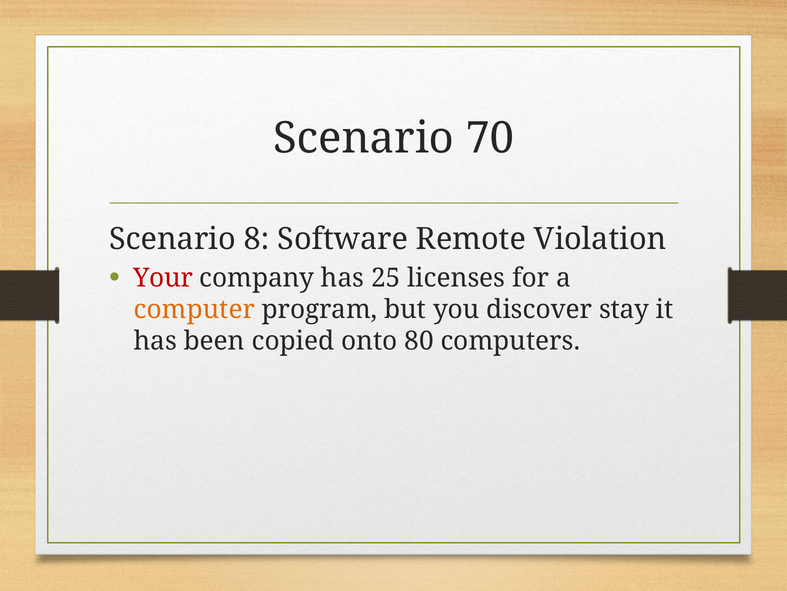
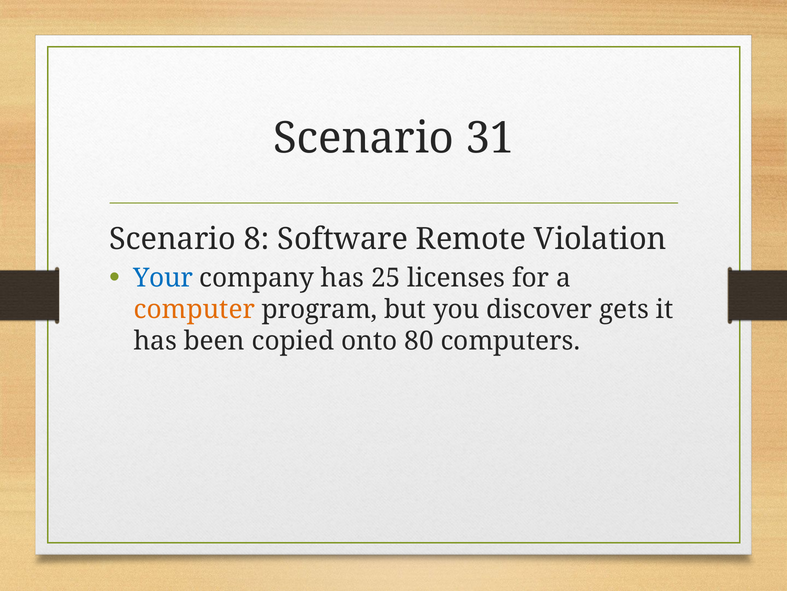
70: 70 -> 31 (490, 138)
Your colour: red -> blue (163, 278)
stay: stay -> gets (624, 309)
